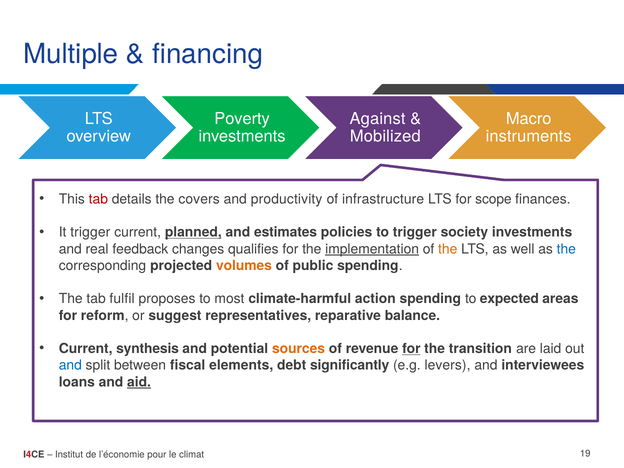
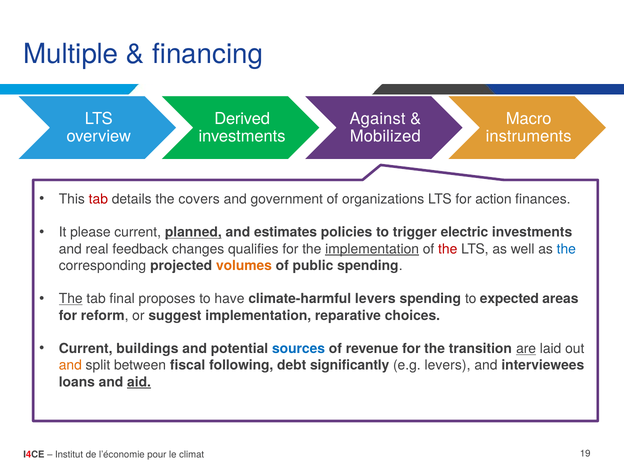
Poverty: Poverty -> Derived (242, 119)
productivity: productivity -> government (287, 199)
infrastructure: infrastructure -> organizations (383, 199)
scope: scope -> action (493, 199)
It trigger: trigger -> please (90, 232)
society: society -> electric (464, 232)
the colour: orange -> red (448, 249)
The underline: none -> present (71, 299)
fulfil: fulfil -> final (122, 299)
most: most -> have (229, 299)
climate-harmful action: action -> levers (375, 299)
suggest representatives: representatives -> implementation (258, 315)
balance: balance -> choices (412, 315)
synthesis: synthesis -> buildings (147, 349)
sources colour: orange -> blue (299, 349)
for underline: present -> none (411, 349)
are underline: none -> present (526, 349)
and colour: blue -> orange (70, 365)
elements: elements -> following (241, 365)
